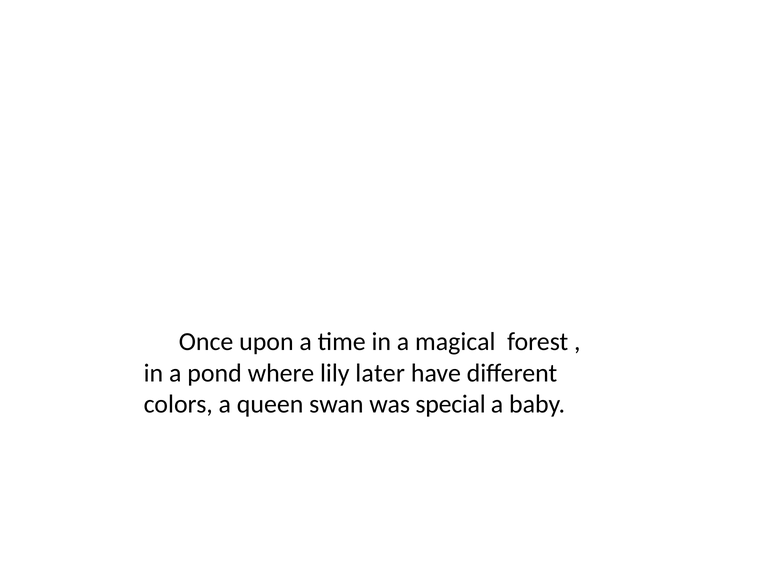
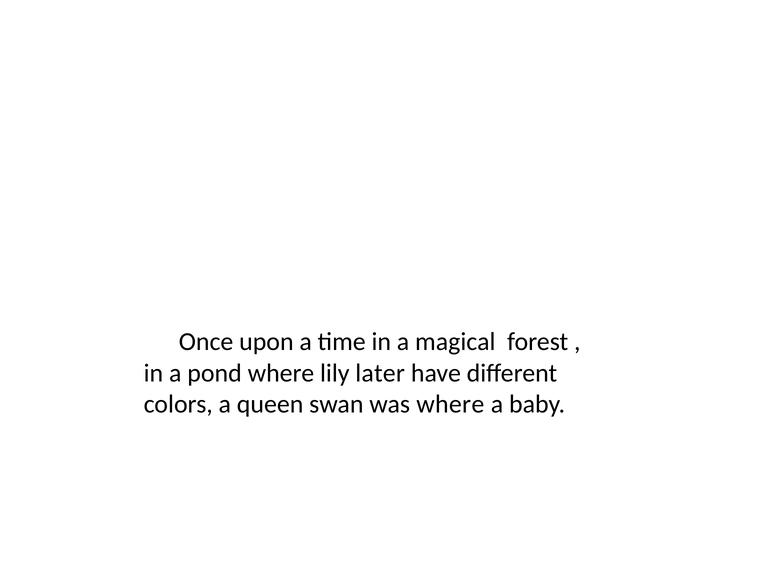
was special: special -> where (450, 404)
